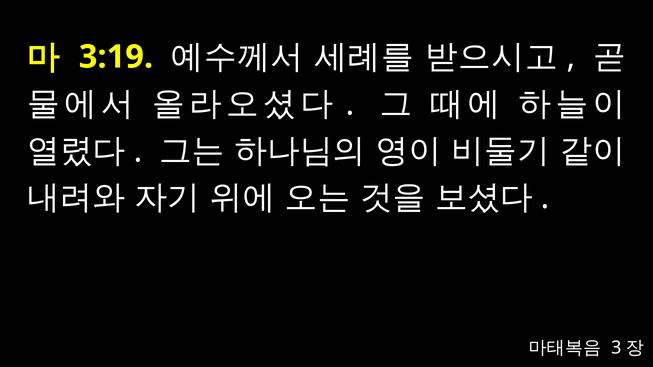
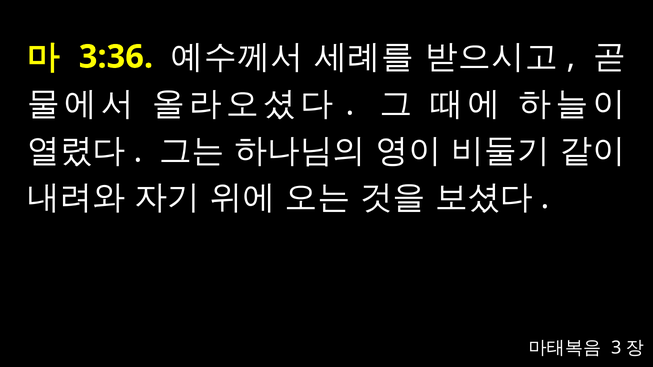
3:19: 3:19 -> 3:36 (116, 57)
